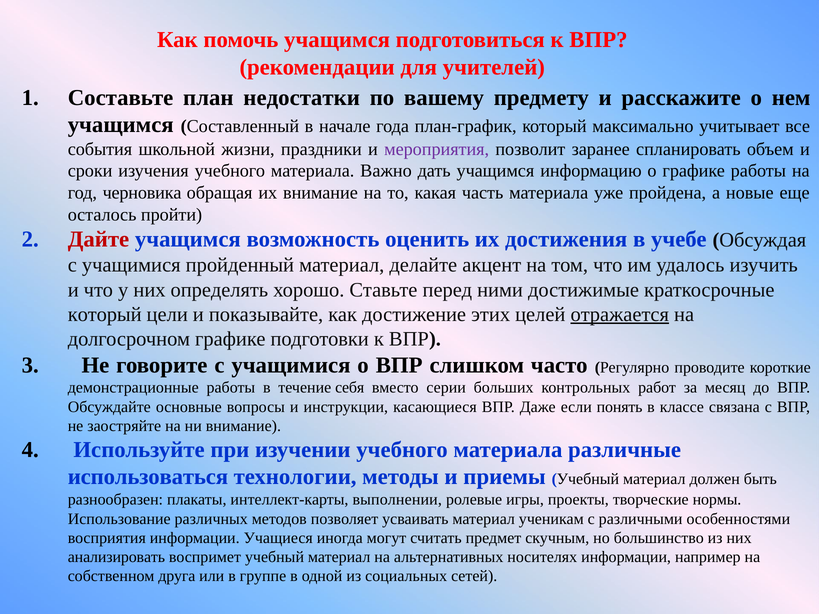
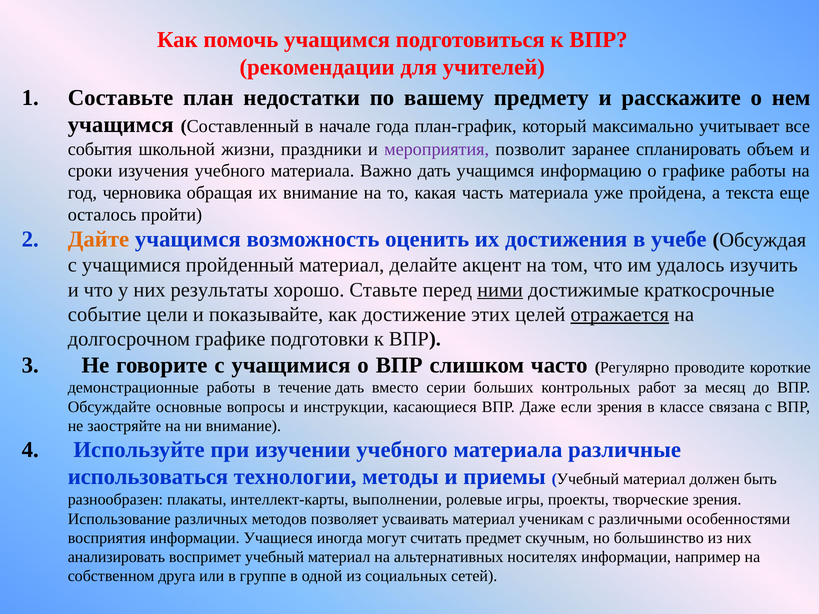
новые: новые -> текста (750, 193)
Дайте colour: red -> orange (98, 240)
определять: определять -> результаты (219, 290)
ними underline: none -> present (500, 290)
который: который -> событие (105, 314)
течение себя: себя -> дать (350, 388)
если понять: понять -> зрения (620, 407)
творческие нормы: нормы -> зрения (717, 500)
